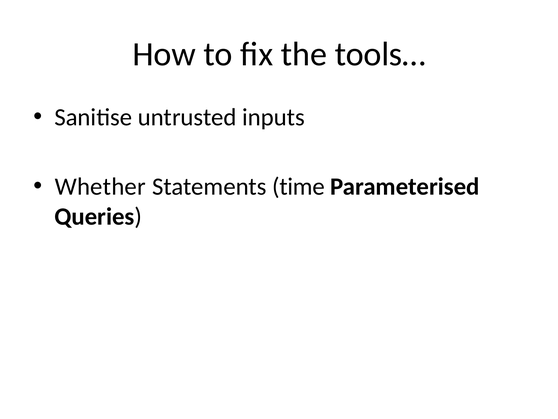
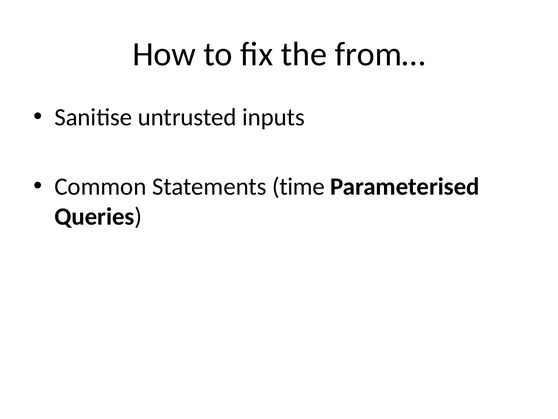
tools…: tools… -> from… (380, 54)
Whether: Whether -> Common (100, 187)
